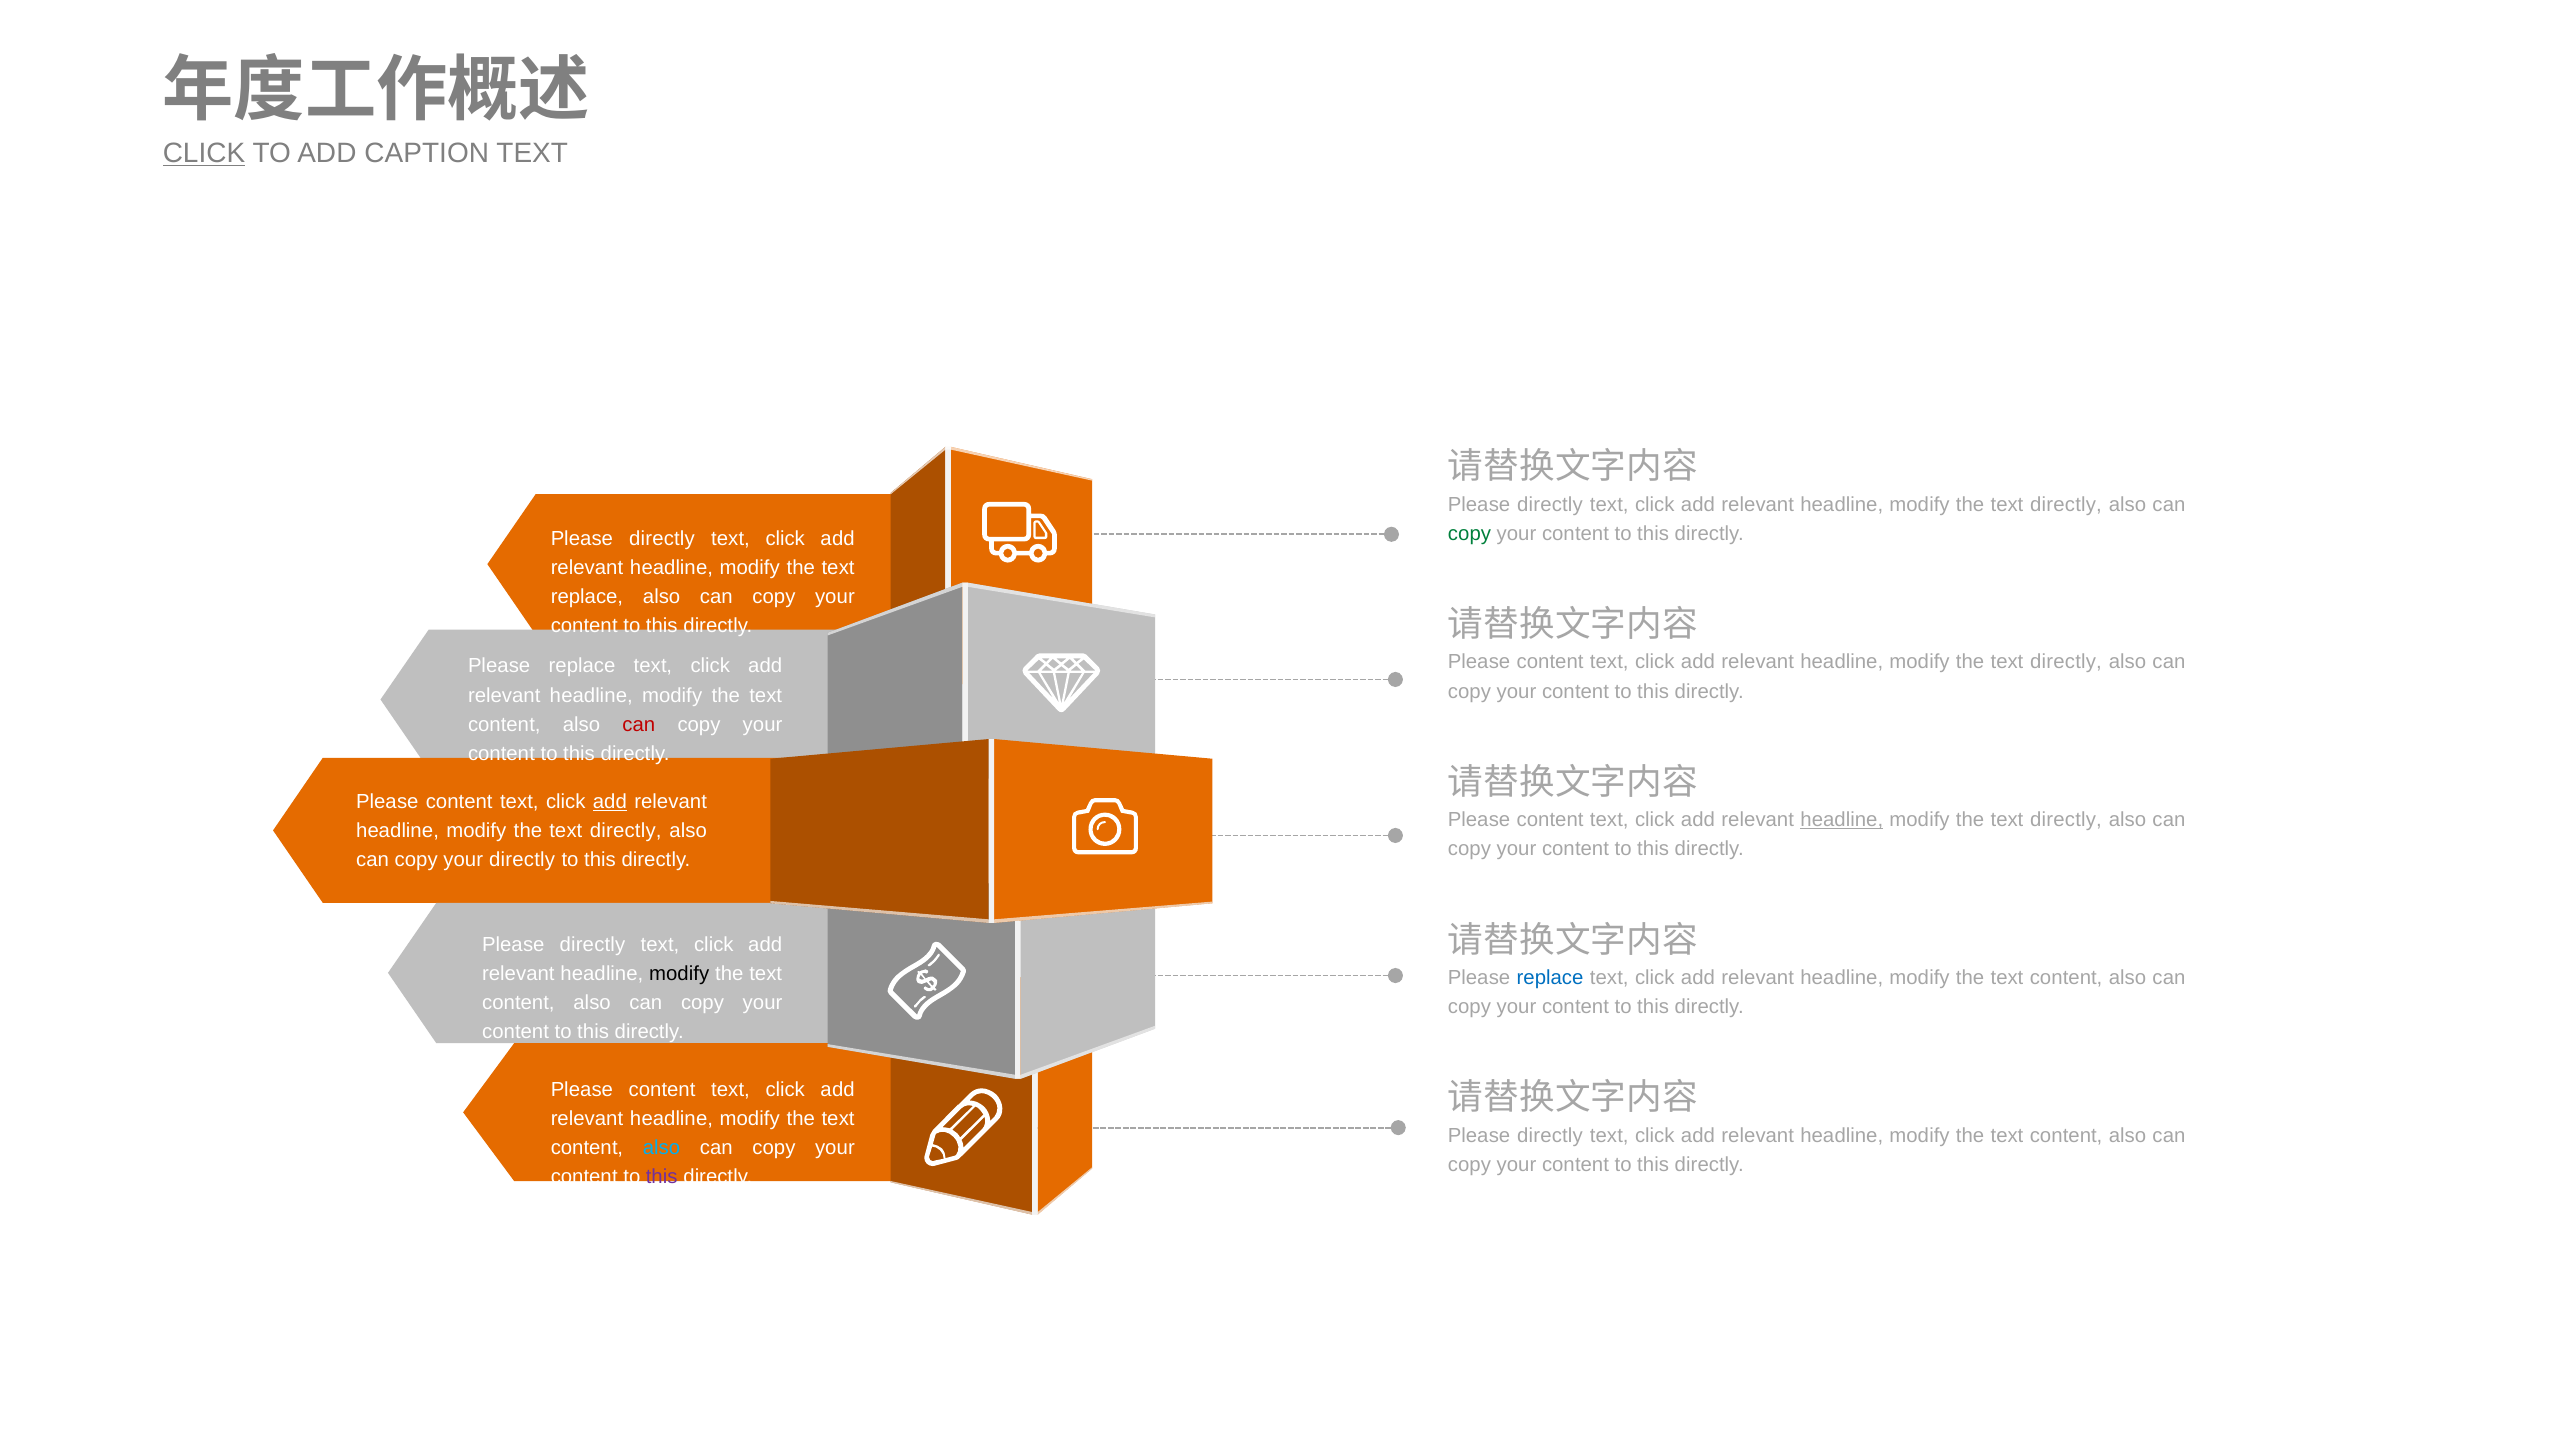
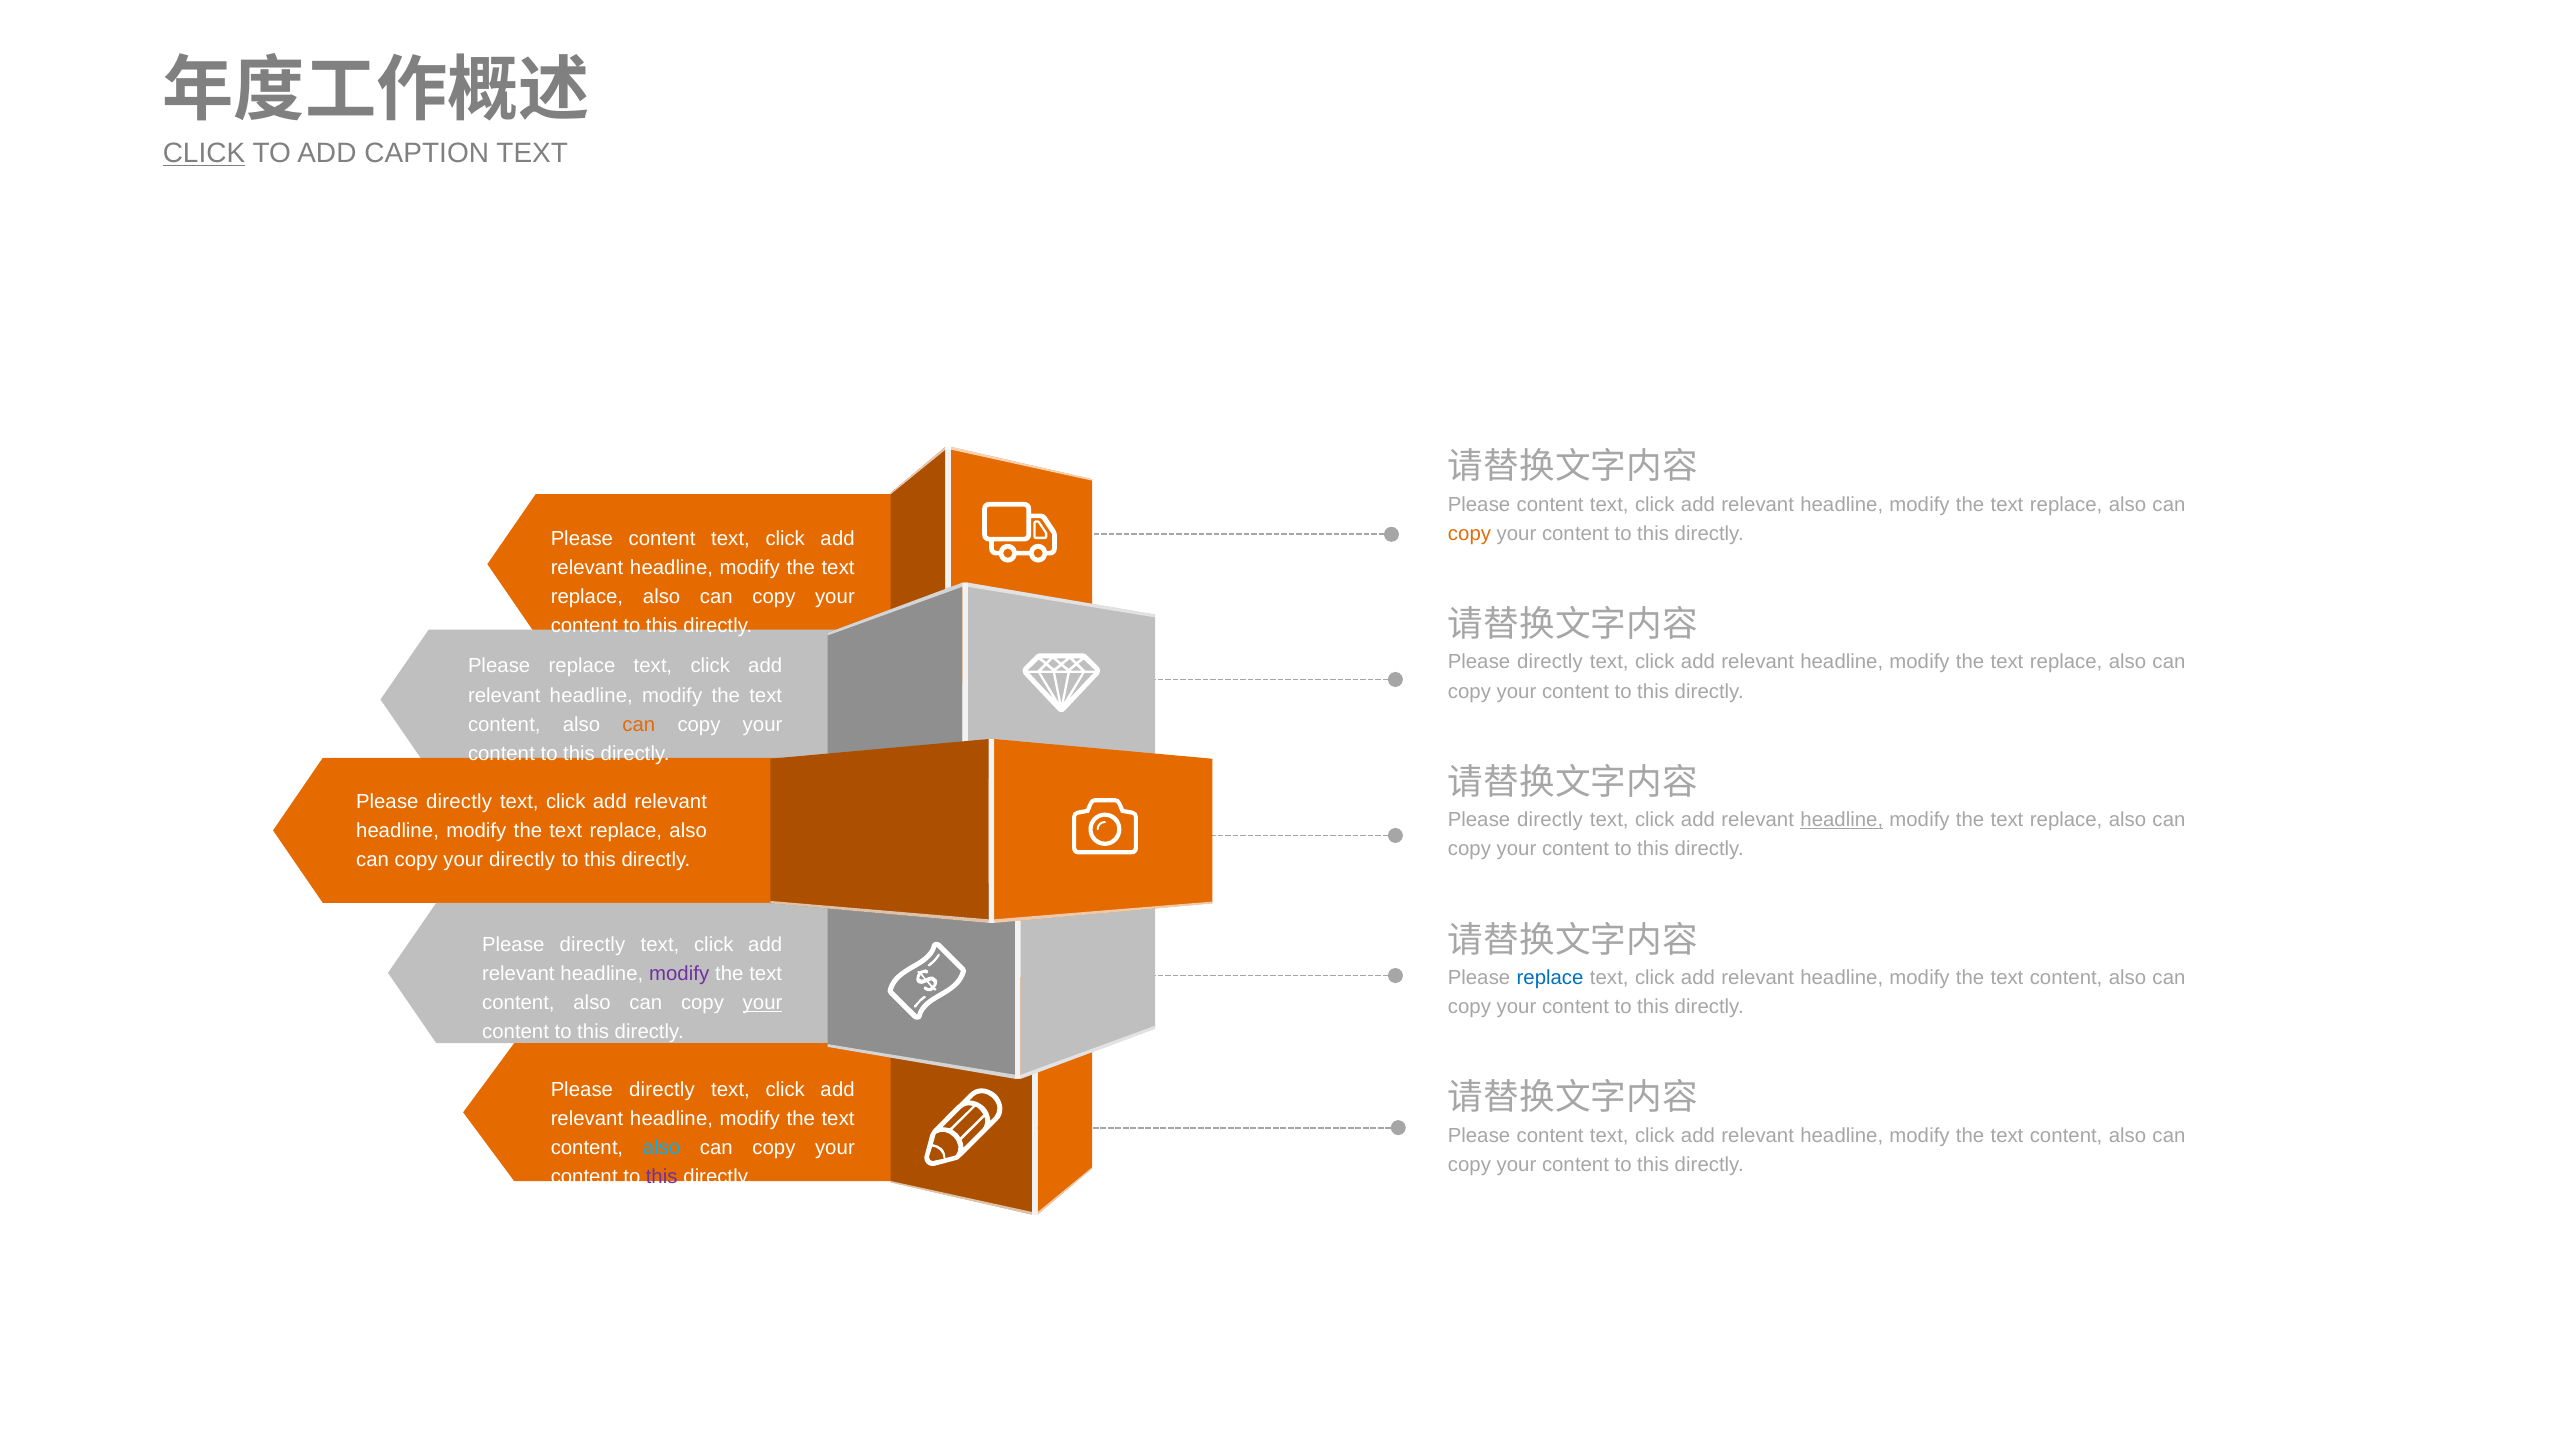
directly: directly -> content (1550, 504)
directly: directly -> replace (2066, 504)
copy colour: green -> orange (1470, 534)
directly: directly -> content (662, 539)
content: content -> directly (1550, 662)
directly: directly -> replace (2066, 662)
can colour: red -> orange (639, 725)
content: content -> directly (459, 802)
add underline: present -> none (610, 802)
content: content -> directly (1550, 820)
directly: directly -> replace (2066, 820)
directly: directly -> replace (626, 831)
modify colour: black -> purple (679, 974)
your underline: none -> present (763, 1003)
content: content -> directly (662, 1090)
directly: directly -> content (1550, 1136)
